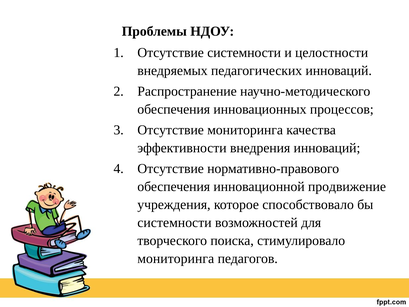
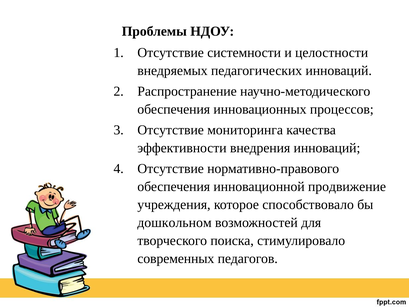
системности: системности -> дошкольном (174, 223)
мониторинга: мониторинга -> современных (176, 259)
